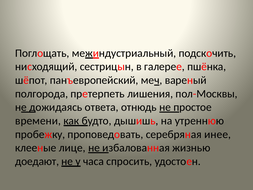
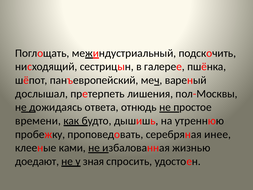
полгорода: полгорода -> дослышал (42, 94)
лице: лице -> ками (72, 148)
часа: часа -> зная (94, 161)
